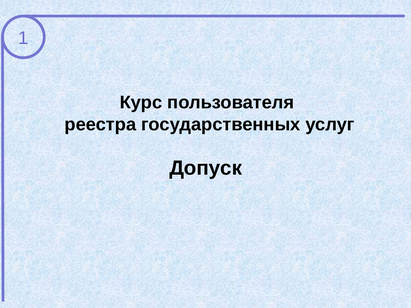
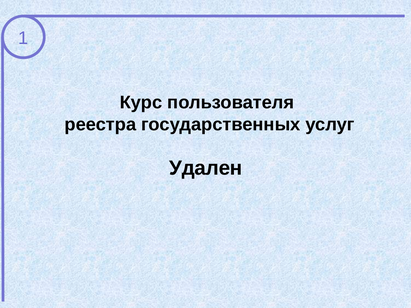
Допуск: Допуск -> Удален (206, 168)
